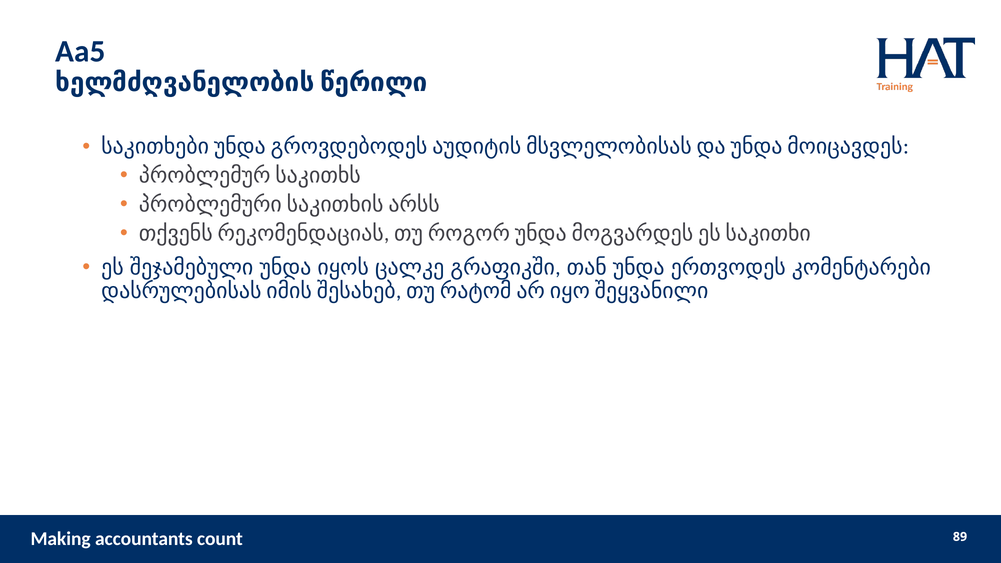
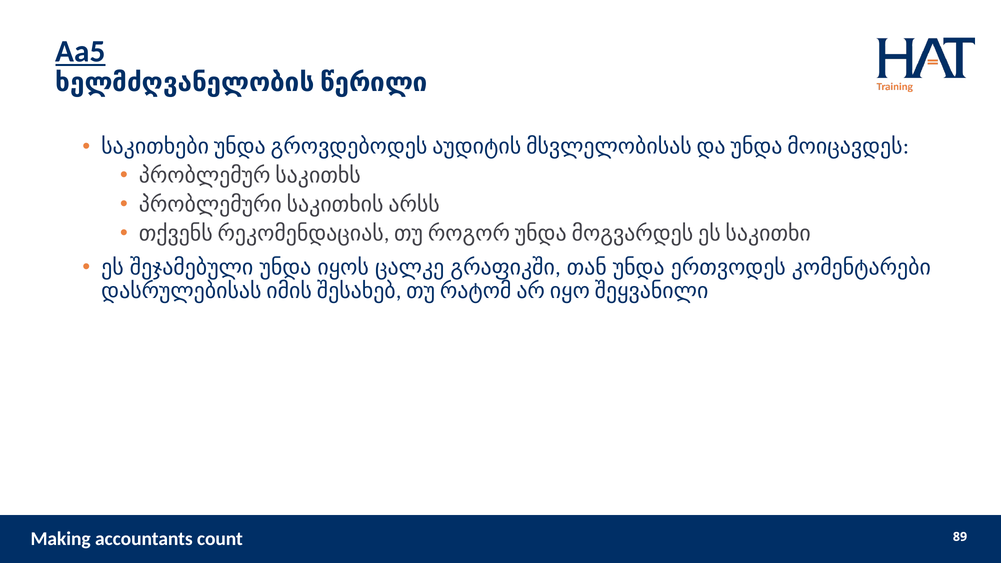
Aa5 underline: none -> present (80, 52)
